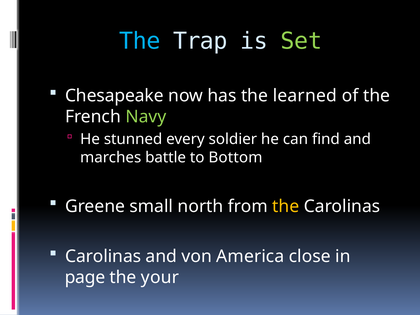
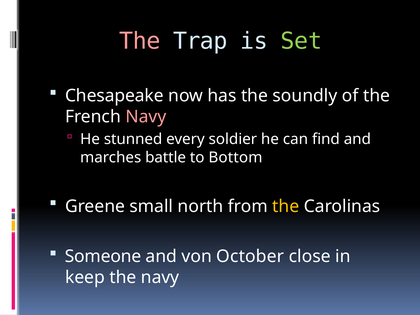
The colour: light blue -> pink (140, 41)
learned: learned -> soundly (305, 96)
Navy colour: light green -> pink (146, 117)
Carolinas: Carolinas -> Someone (103, 256)
America: America -> October (250, 256)
page: page -> keep (85, 277)
the your: your -> navy (160, 277)
